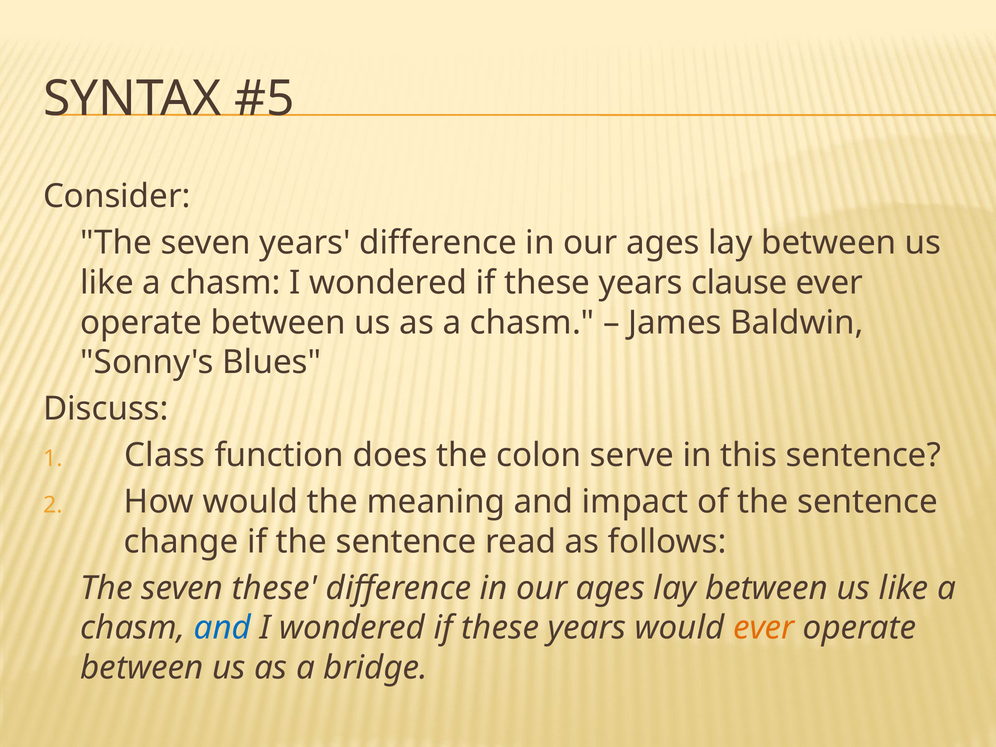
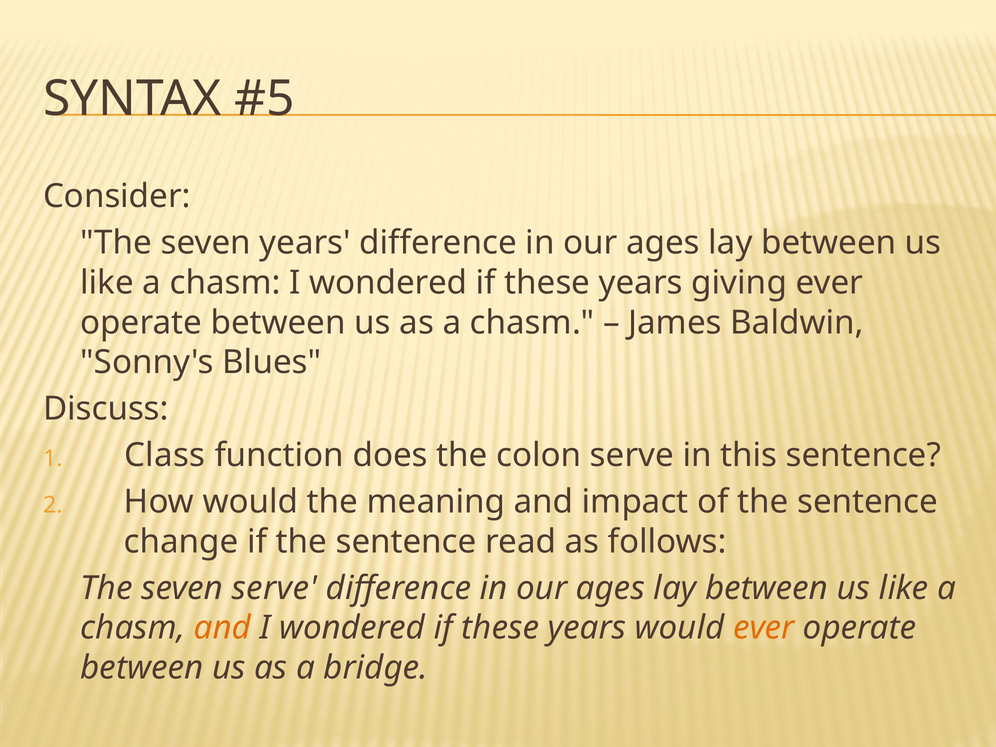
clause: clause -> giving (739, 283)
seven these: these -> serve (274, 588)
and colour: blue -> orange (223, 628)
